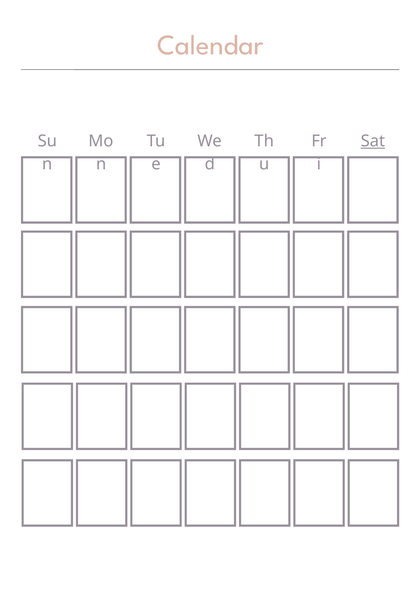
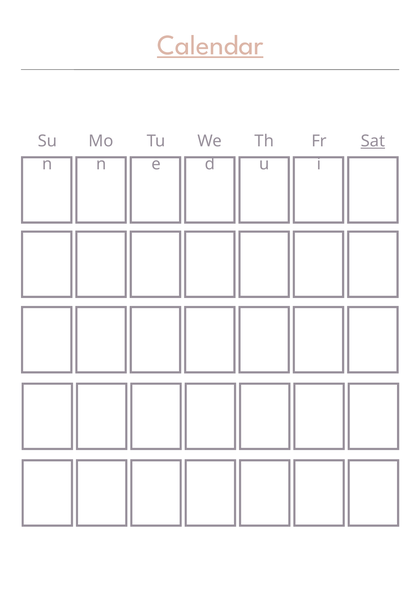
Calendar underline: none -> present (210, 45)
